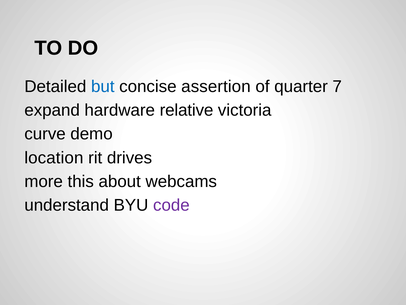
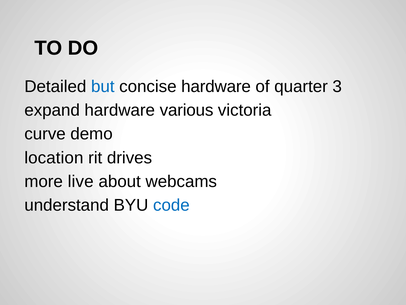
concise assertion: assertion -> hardware (216, 86)
7: 7 -> 3 (337, 86)
relative: relative -> various (187, 110)
this: this -> live (81, 181)
code colour: purple -> blue (171, 205)
